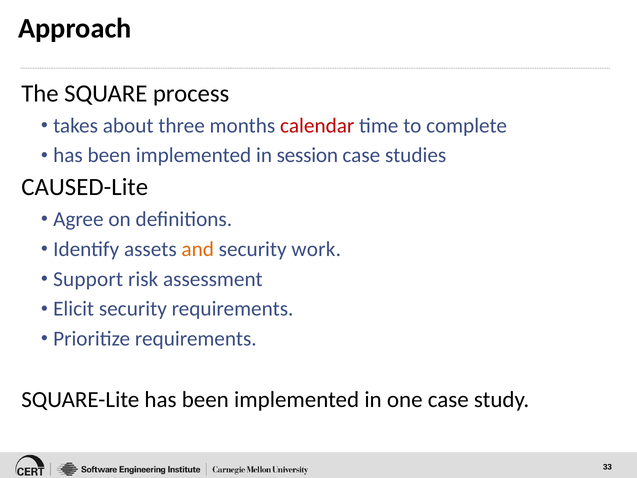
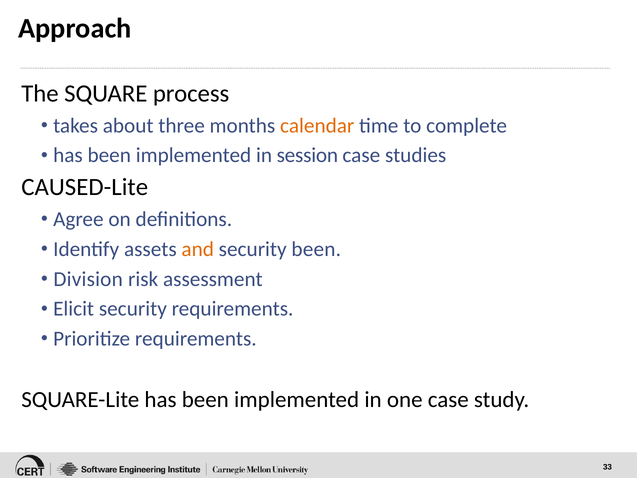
calendar colour: red -> orange (317, 125)
security work: work -> been (316, 249)
Support: Support -> Division (88, 279)
